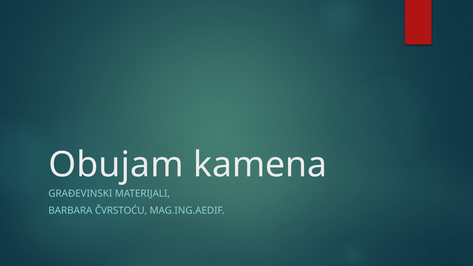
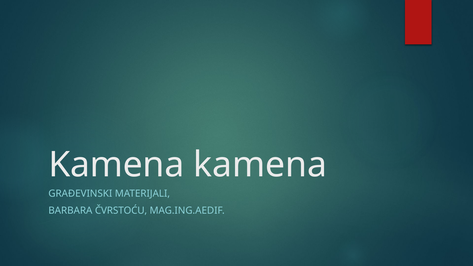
Obujam: Obujam -> Kamena (116, 165)
